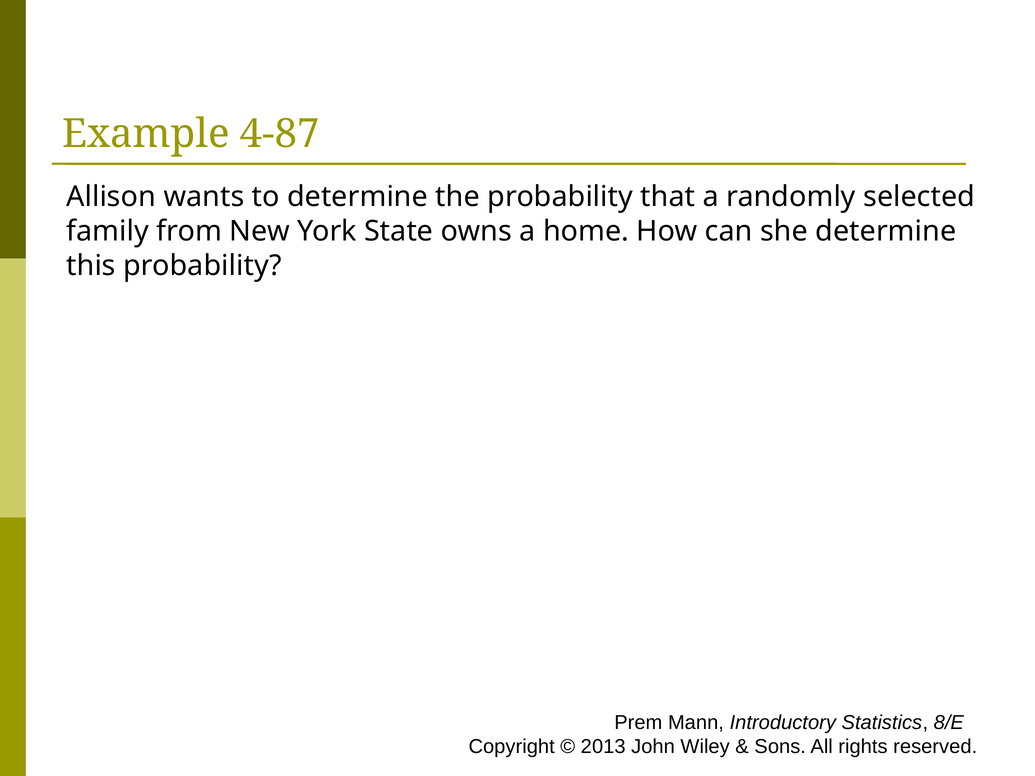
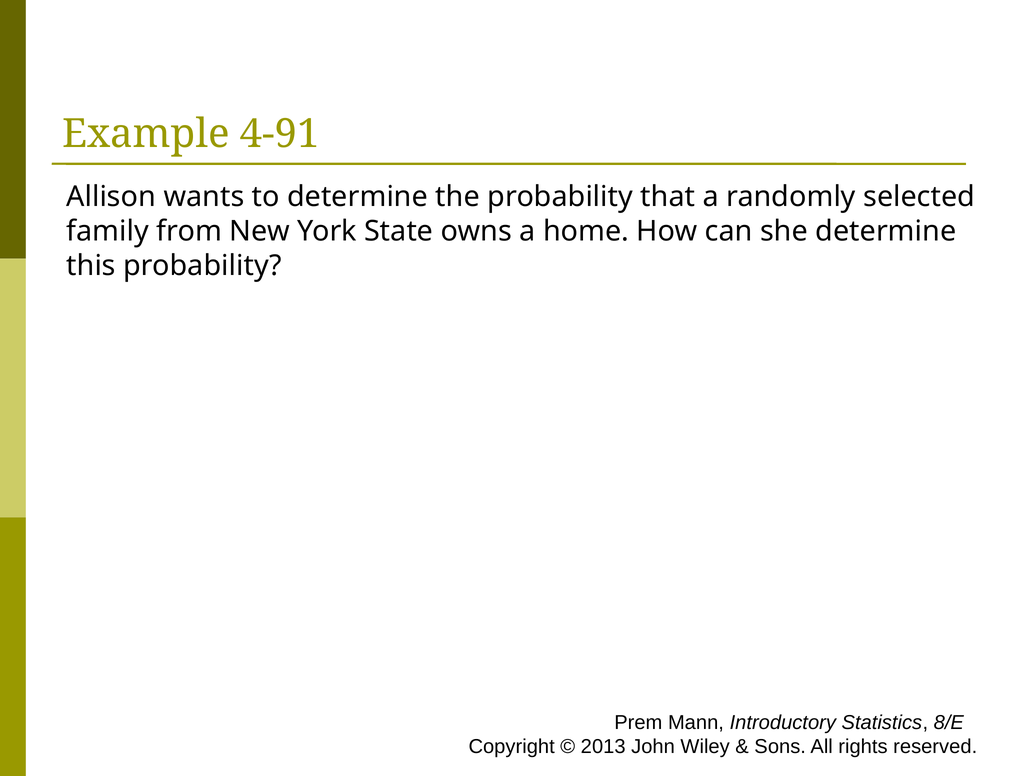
4-87: 4-87 -> 4-91 (280, 134)
